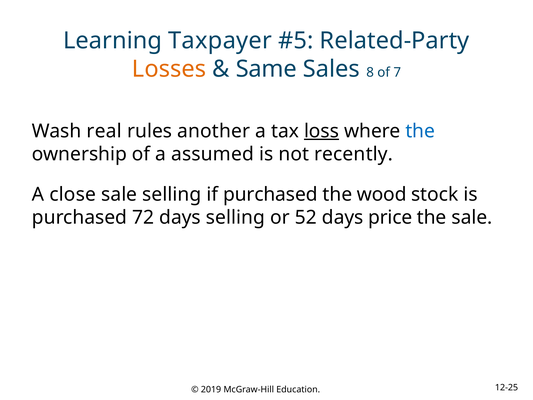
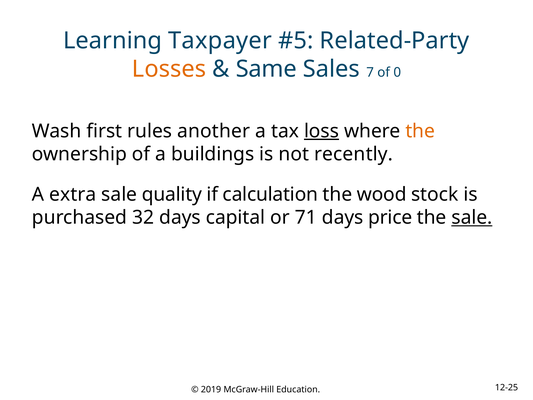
8: 8 -> 7 (370, 73)
7: 7 -> 0 (397, 73)
real: real -> first (104, 131)
the colour: blue -> orange (420, 131)
assumed: assumed -> buildings (213, 154)
close: close -> extra (73, 194)
sale selling: selling -> quality (172, 194)
if purchased: purchased -> calculation (270, 194)
72: 72 -> 32 (143, 217)
days selling: selling -> capital (236, 217)
52: 52 -> 71 (306, 217)
sale underline: none -> present (472, 217)
